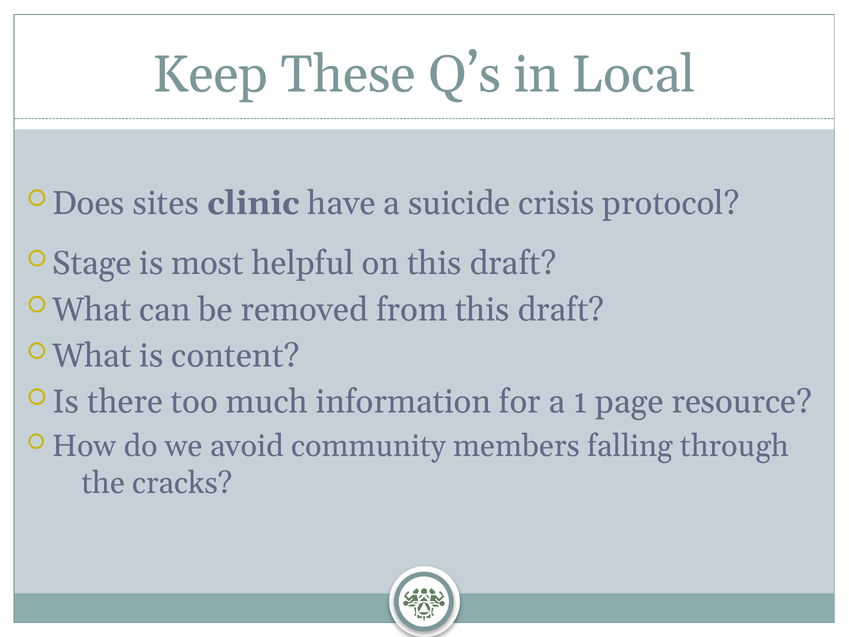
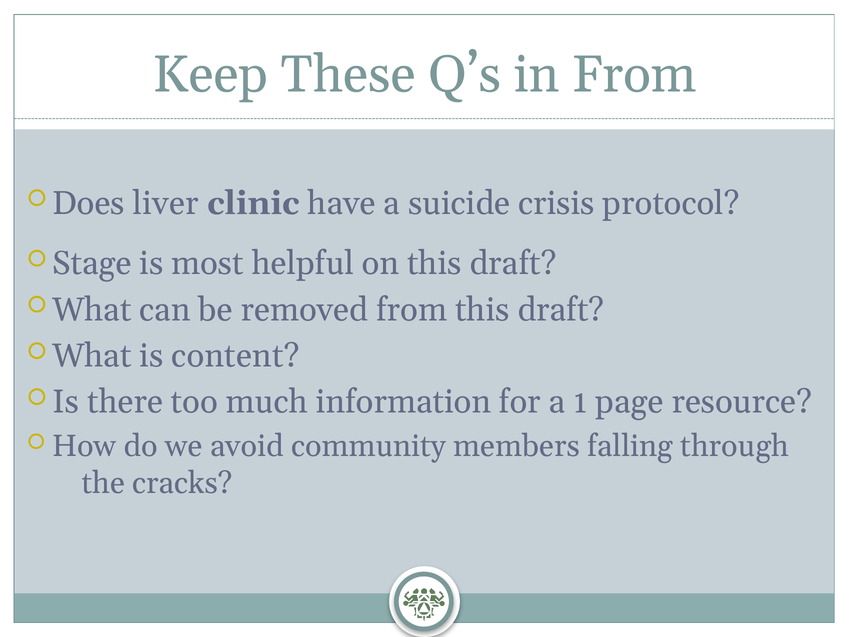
in Local: Local -> From (634, 74)
sites: sites -> liver (166, 203)
